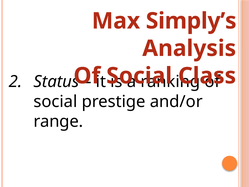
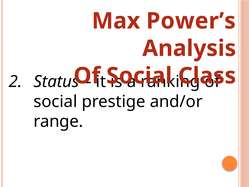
Simply’s: Simply’s -> Power’s (191, 21)
